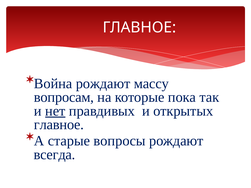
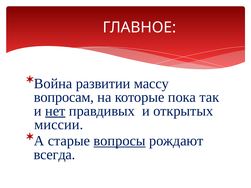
Война рождают: рождают -> развитии (103, 84)
главное: главное -> миссии (59, 125)
вопросы underline: none -> present (120, 141)
